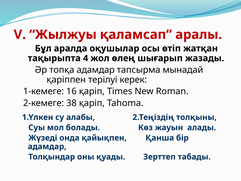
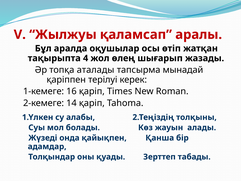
топқа адамдар: адамдар -> аталады (96, 70)
38: 38 -> 14 (71, 103)
